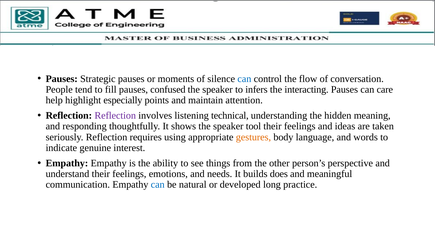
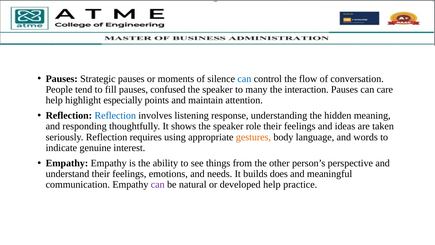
infers: infers -> many (256, 89)
interacting: interacting -> interaction (307, 89)
Reflection colour: purple -> blue (115, 115)
technical: technical -> response (230, 115)
tool: tool -> role (253, 126)
can colour: blue -> purple (158, 184)
developed long: long -> help (272, 184)
